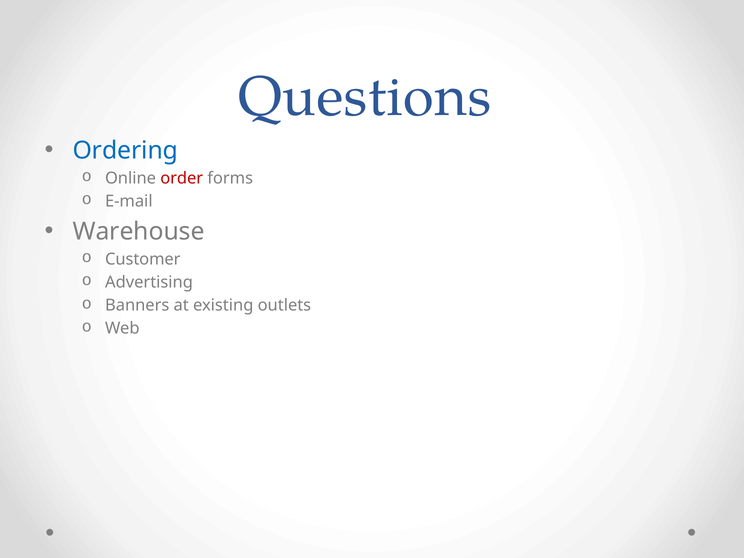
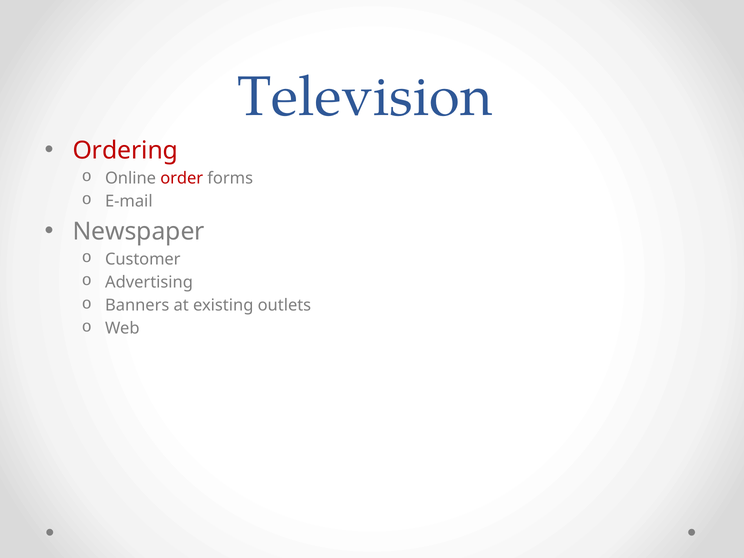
Questions: Questions -> Television (365, 97)
Ordering colour: blue -> red (125, 151)
Warehouse: Warehouse -> Newspaper (139, 232)
